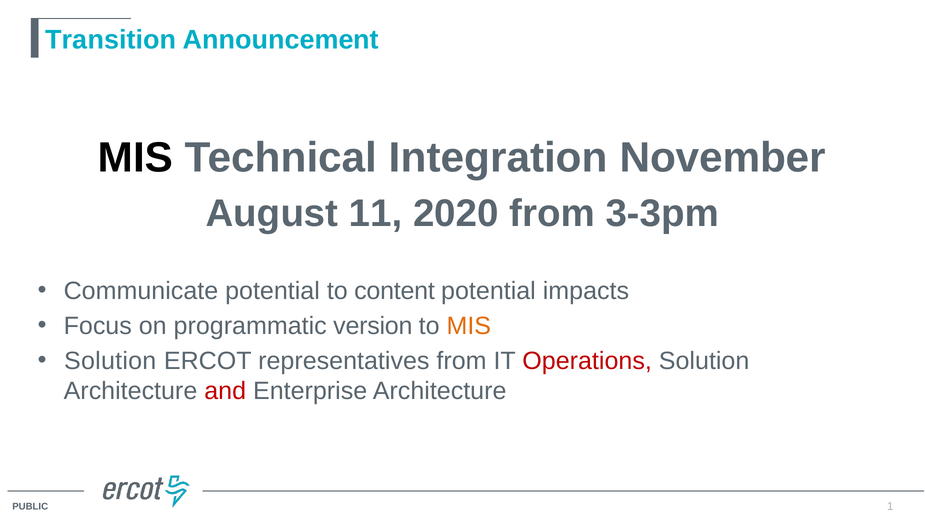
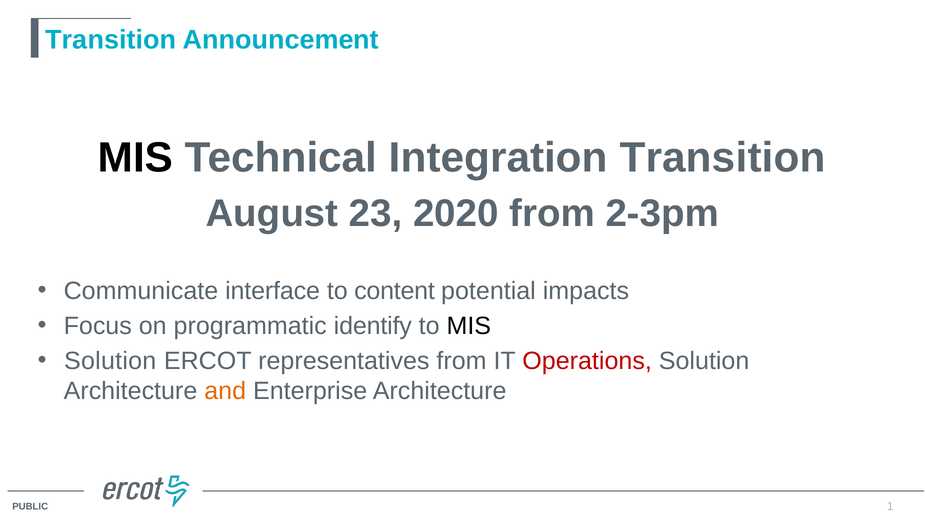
Integration November: November -> Transition (723, 158)
11: 11 -> 23 (376, 214)
3-3pm: 3-3pm -> 2-3pm (662, 214)
Communicate potential: potential -> interface (273, 291)
version: version -> identify (373, 326)
MIS colour: orange -> black (469, 326)
and colour: red -> orange (225, 391)
